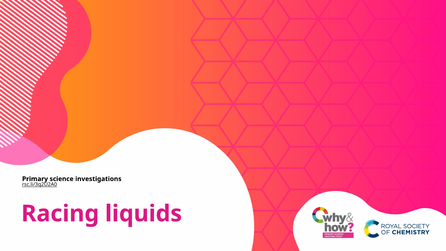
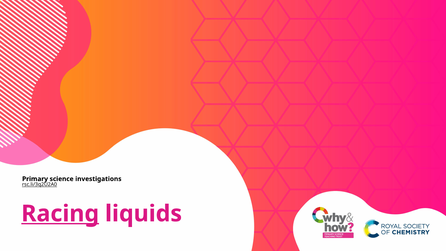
Racing underline: none -> present (60, 214)
